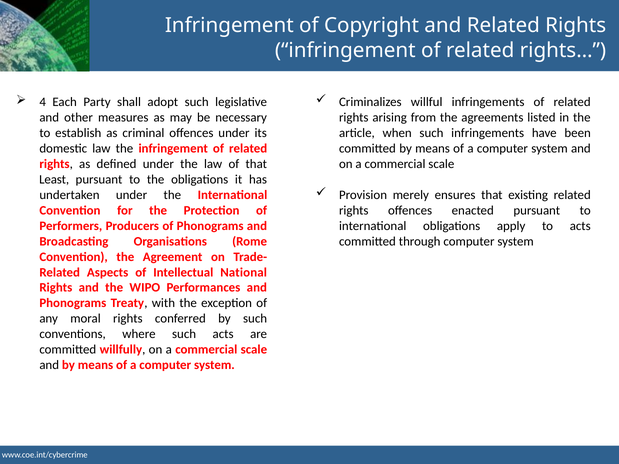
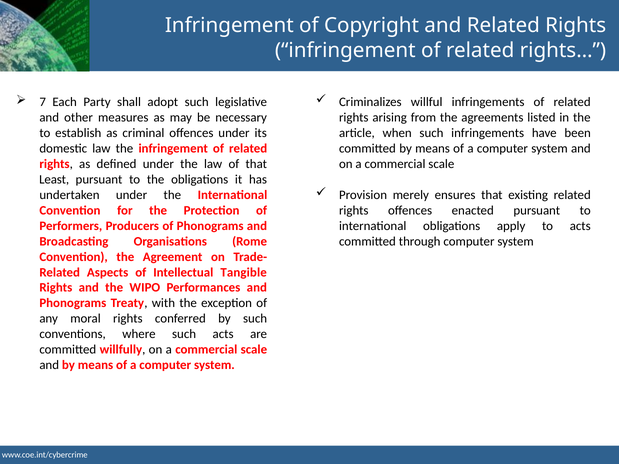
4: 4 -> 7 (43, 102)
National: National -> Tangible (244, 272)
